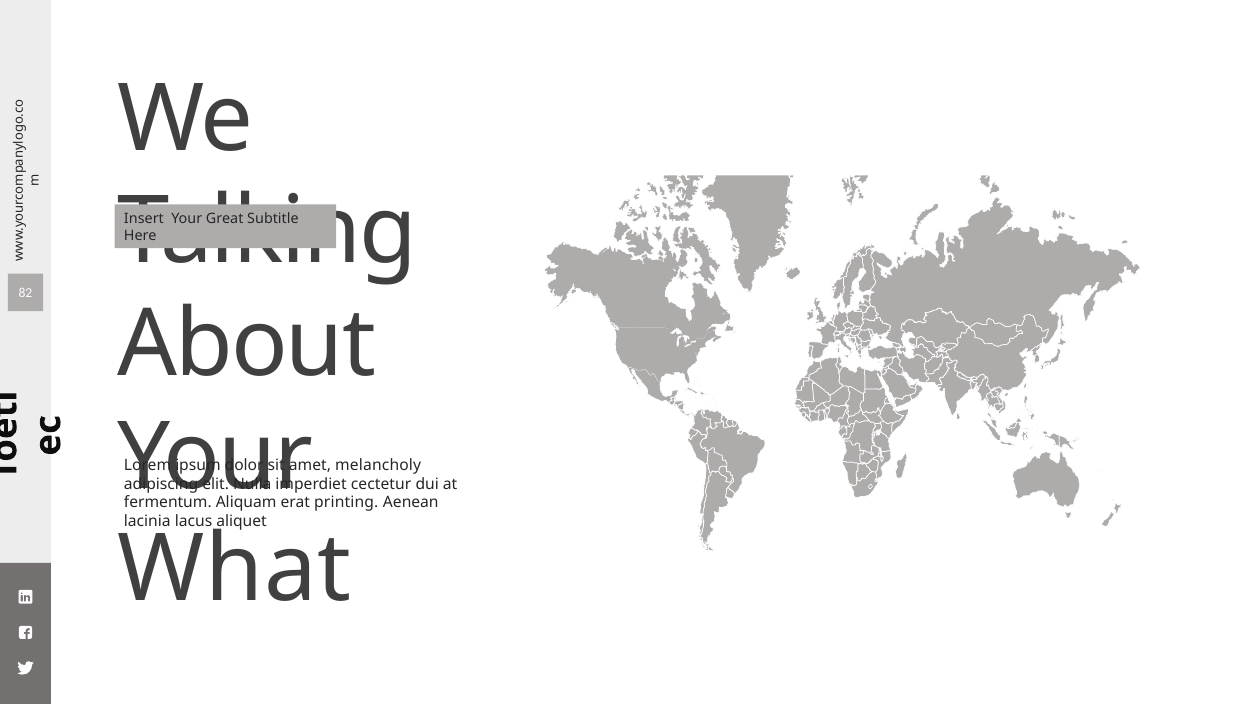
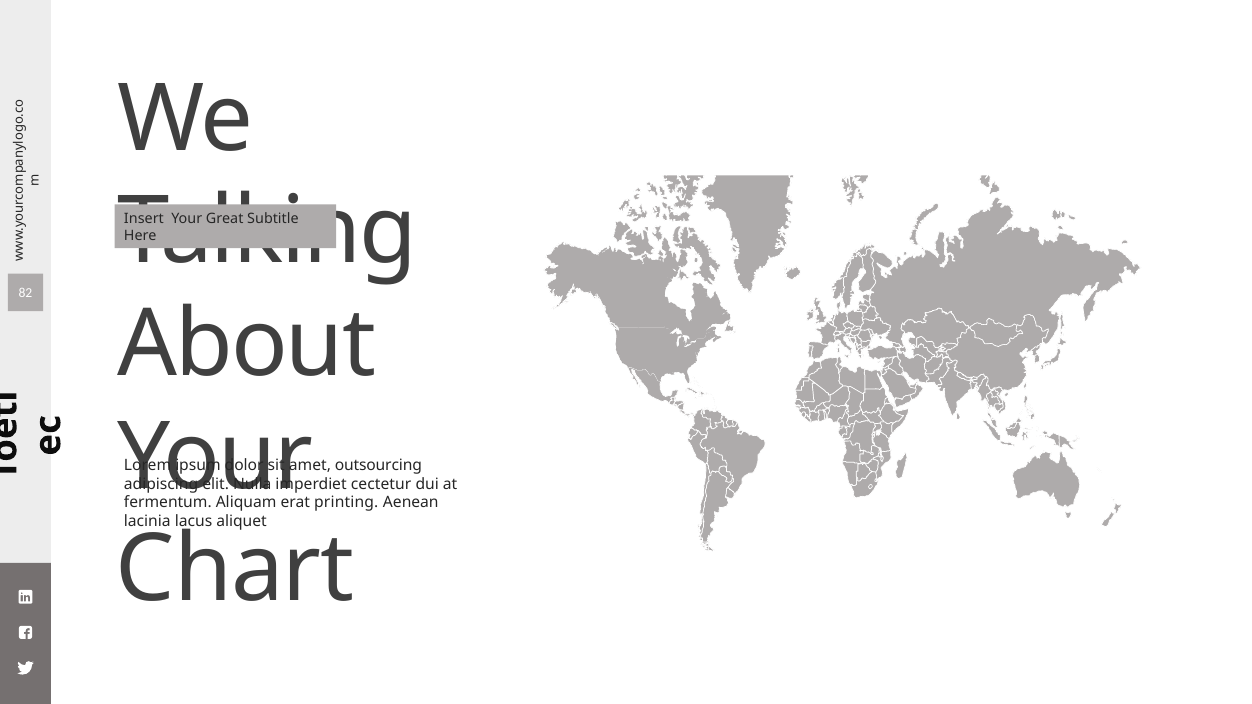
melancholy: melancholy -> outsourcing (378, 465)
What: What -> Chart (235, 570)
